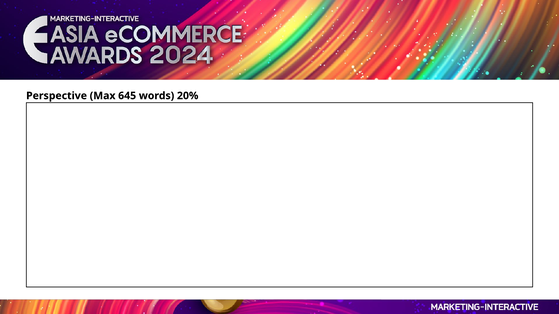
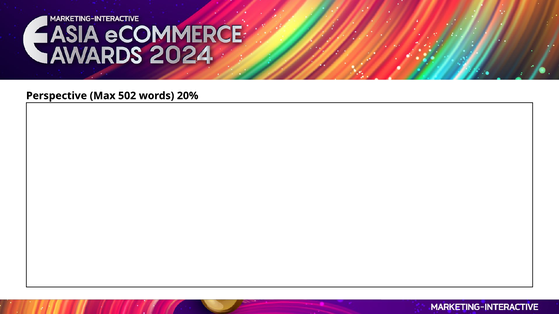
645: 645 -> 502 (127, 96)
